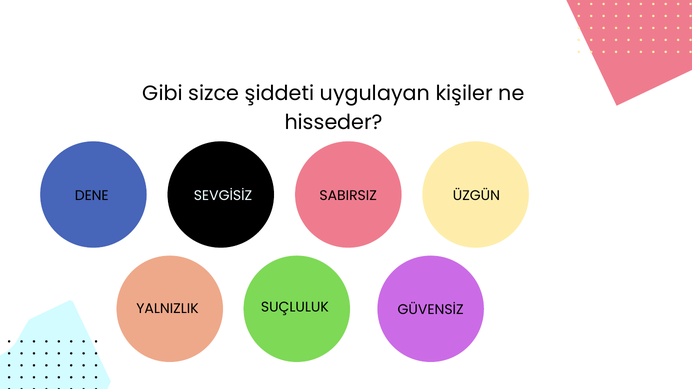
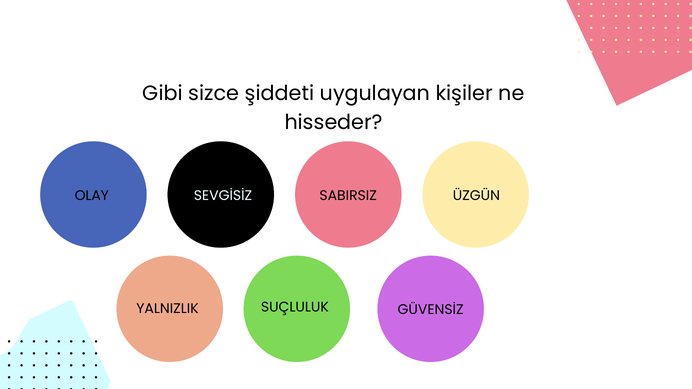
DENE: DENE -> OLAY (92, 196)
